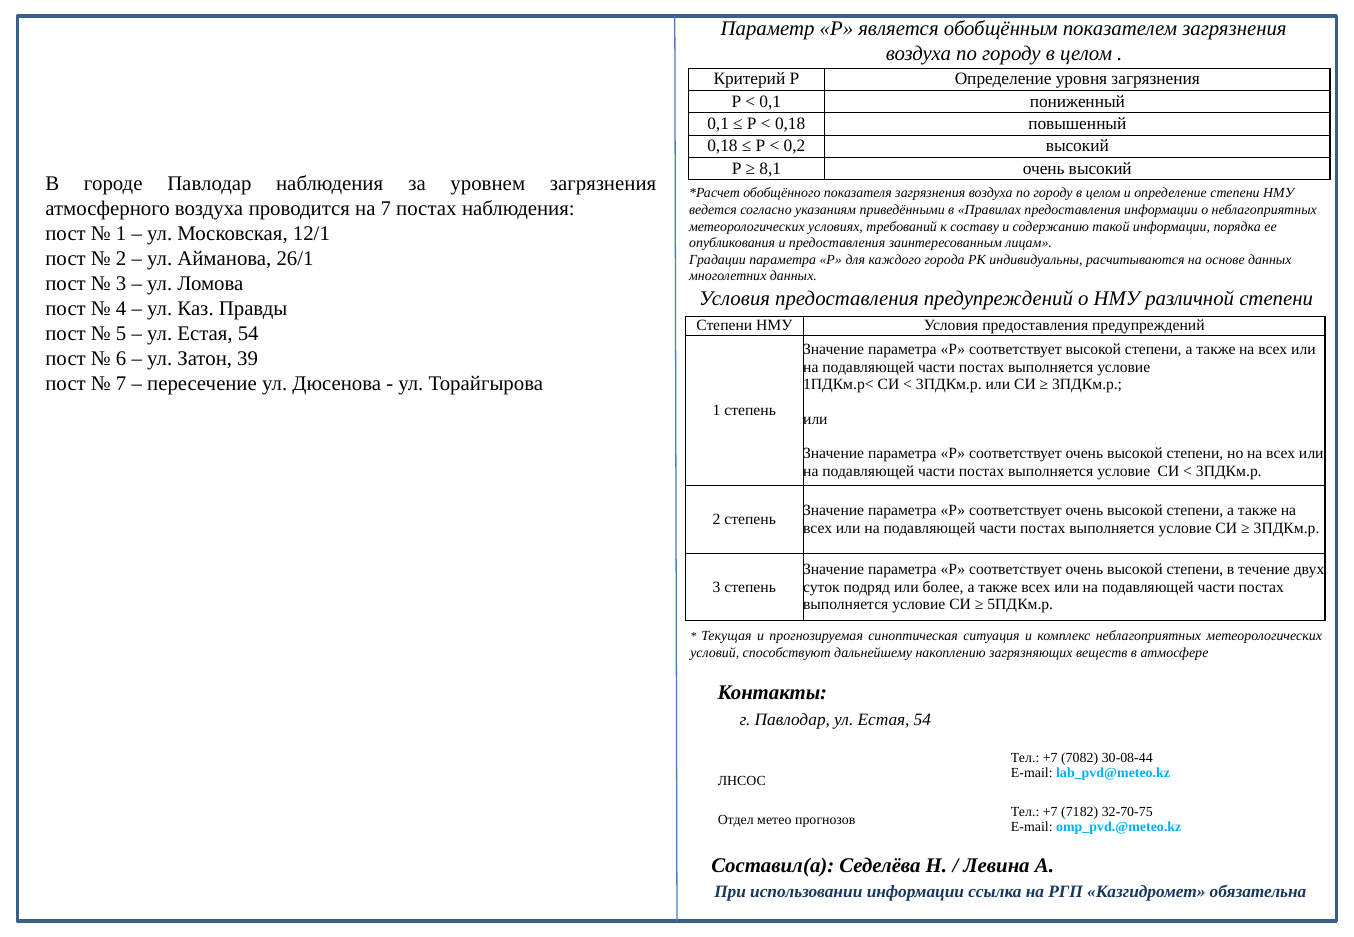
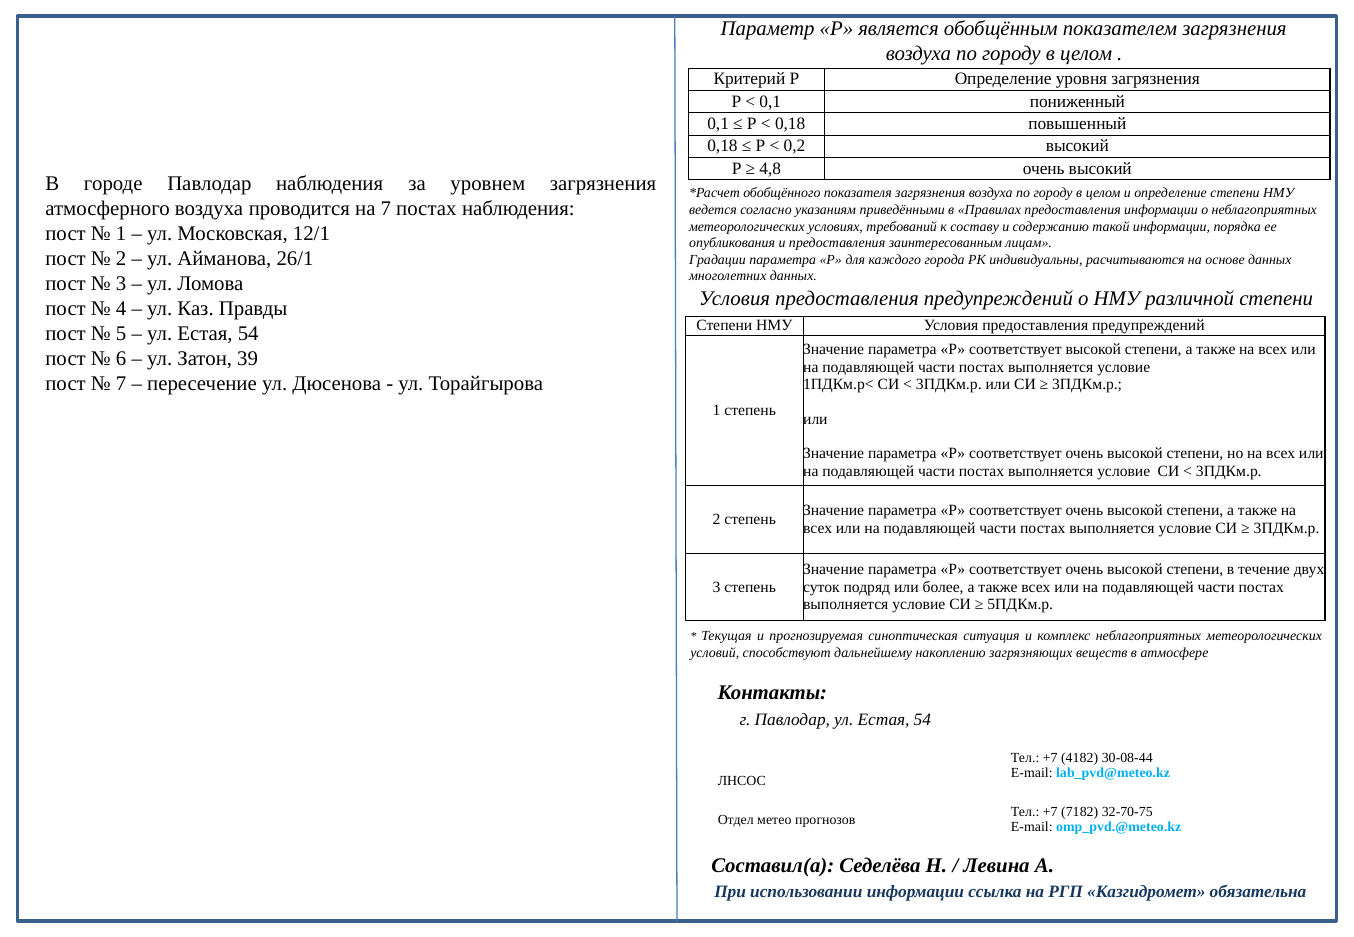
8,1: 8,1 -> 4,8 (770, 168)
7082: 7082 -> 4182 (1080, 758)
